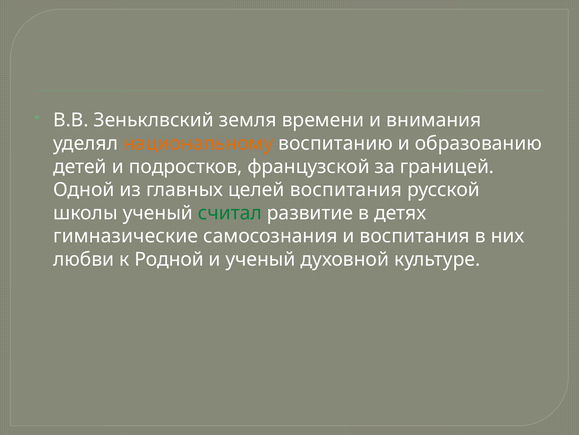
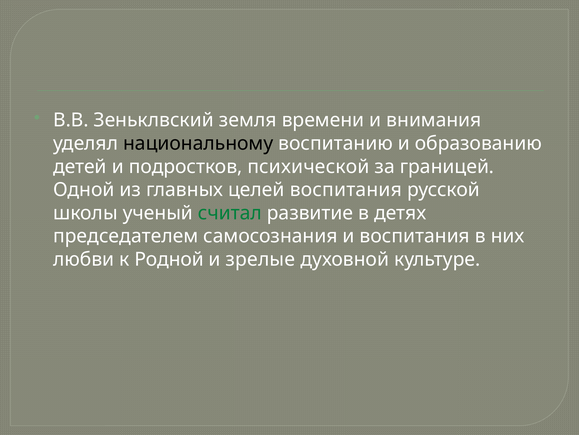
национальному colour: orange -> black (198, 143)
французской: французской -> психической (308, 166)
гимназические: гимназические -> председателем (126, 236)
и ученый: ученый -> зрелые (260, 259)
